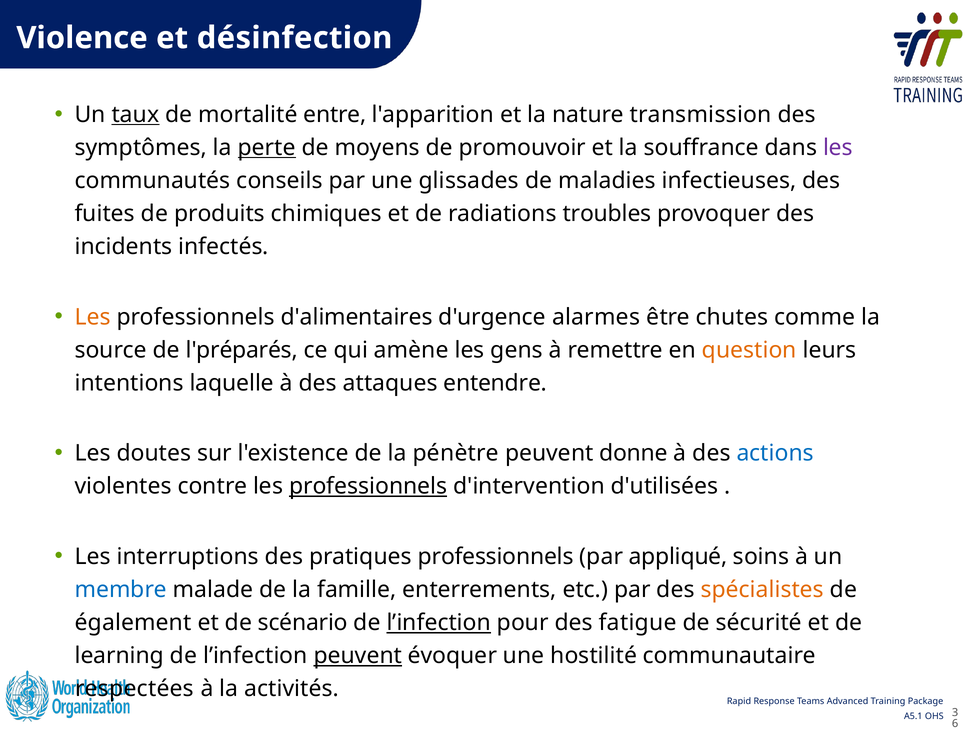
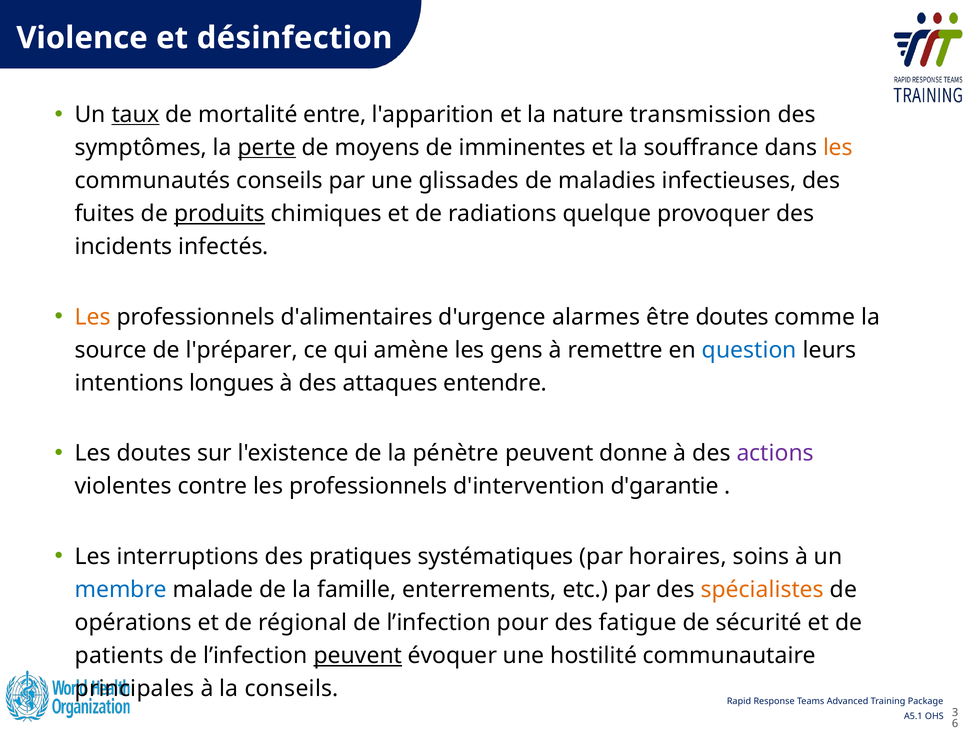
promouvoir: promouvoir -> imminentes (522, 148)
les colour: purple -> orange (838, 148)
produits underline: none -> present (219, 214)
troubles: troubles -> quelque (607, 214)
être chutes: chutes -> doutes (732, 317)
l'préparés: l'préparés -> l'préparer (242, 350)
question colour: orange -> blue (749, 350)
laquelle: laquelle -> longues (232, 384)
actions colour: blue -> purple (775, 454)
professionnels underline: present -> none (368, 487)
d'utilisées: d'utilisées -> d'garantie (665, 487)
pratiques professionnels: professionnels -> systématiques (496, 557)
appliqué: appliqué -> horaires (678, 557)
également: également -> opérations (133, 623)
scénario: scénario -> régional (303, 623)
l’infection underline: present -> none (439, 623)
learning: learning -> patients (119, 656)
respectées: respectées -> principales (135, 690)
la activités: activités -> conseils (292, 690)
